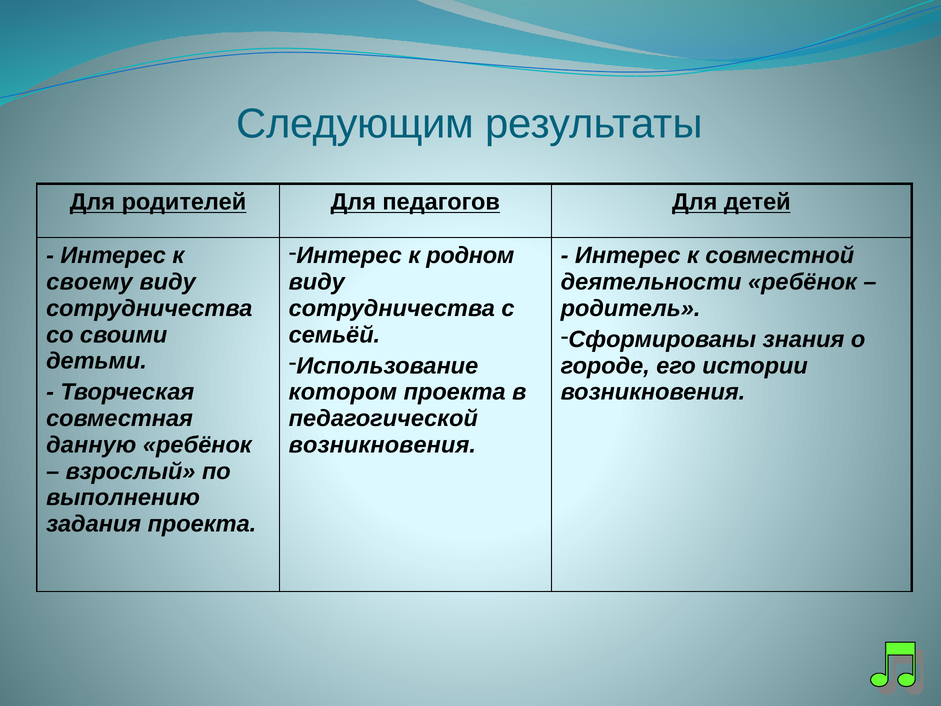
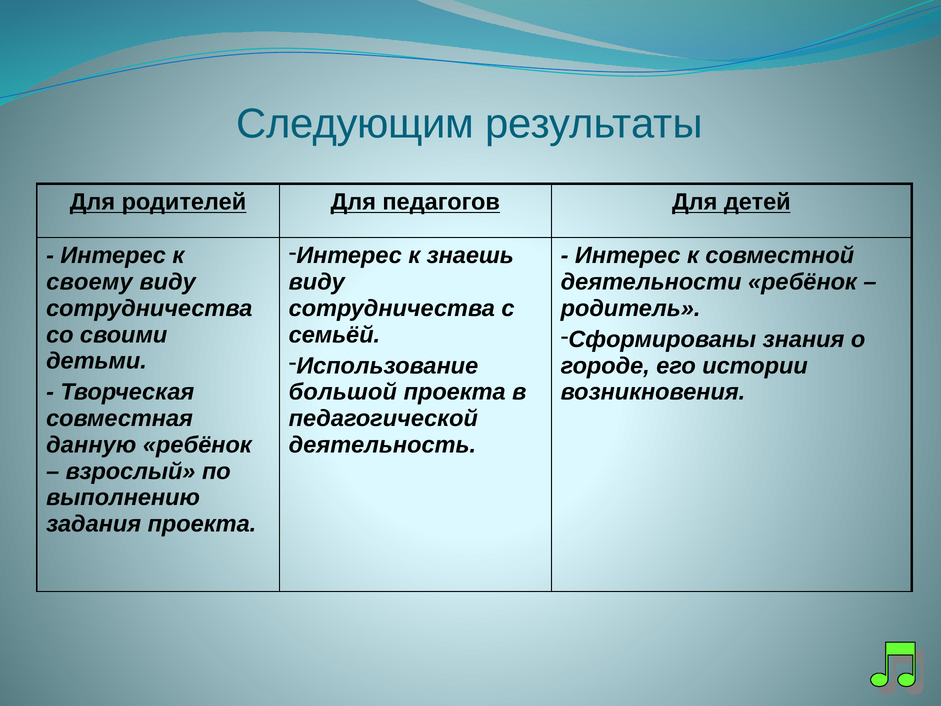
родном: родном -> знаешь (470, 256)
котором: котором -> большой (343, 392)
возникновения: возникновения -> деятельность (382, 445)
